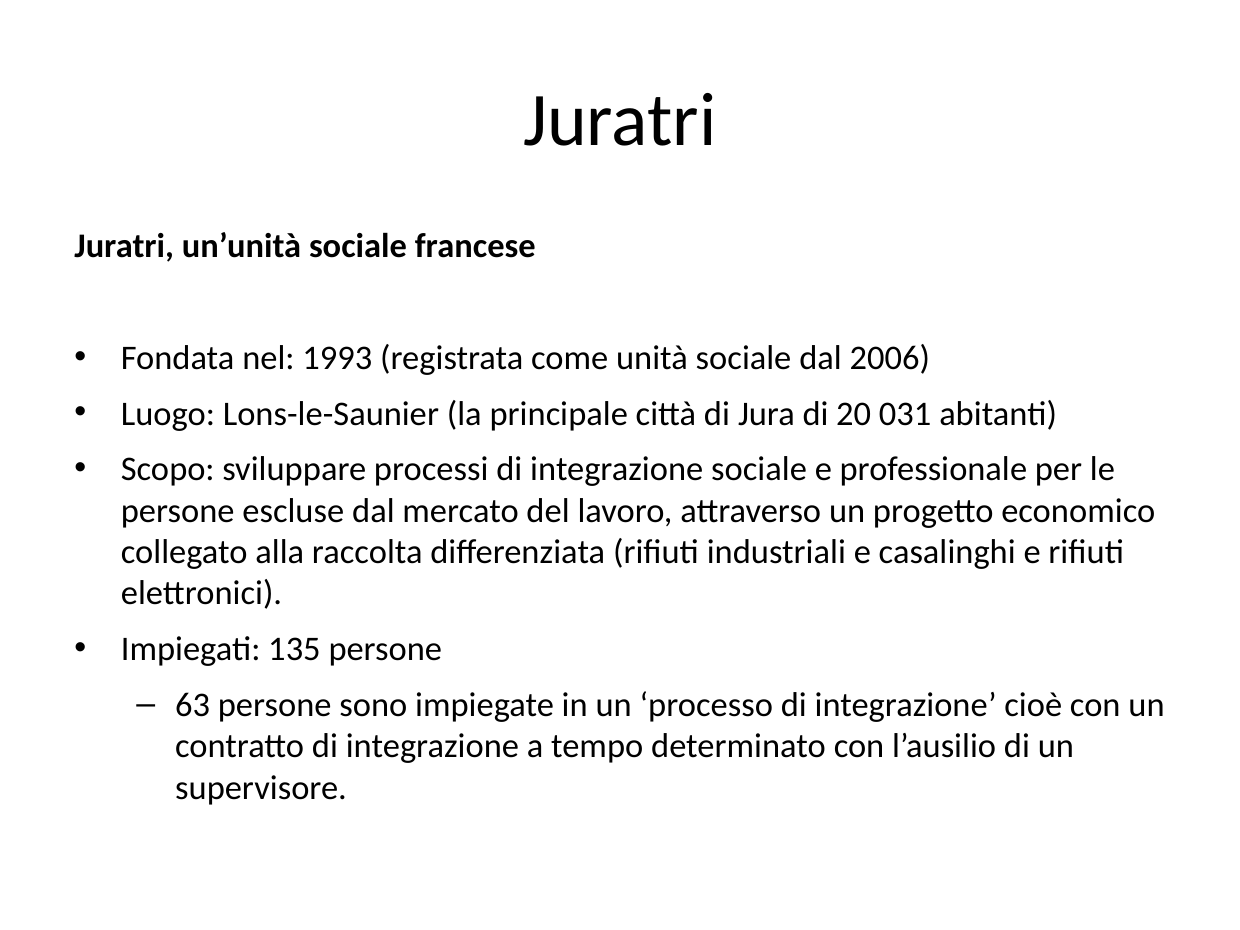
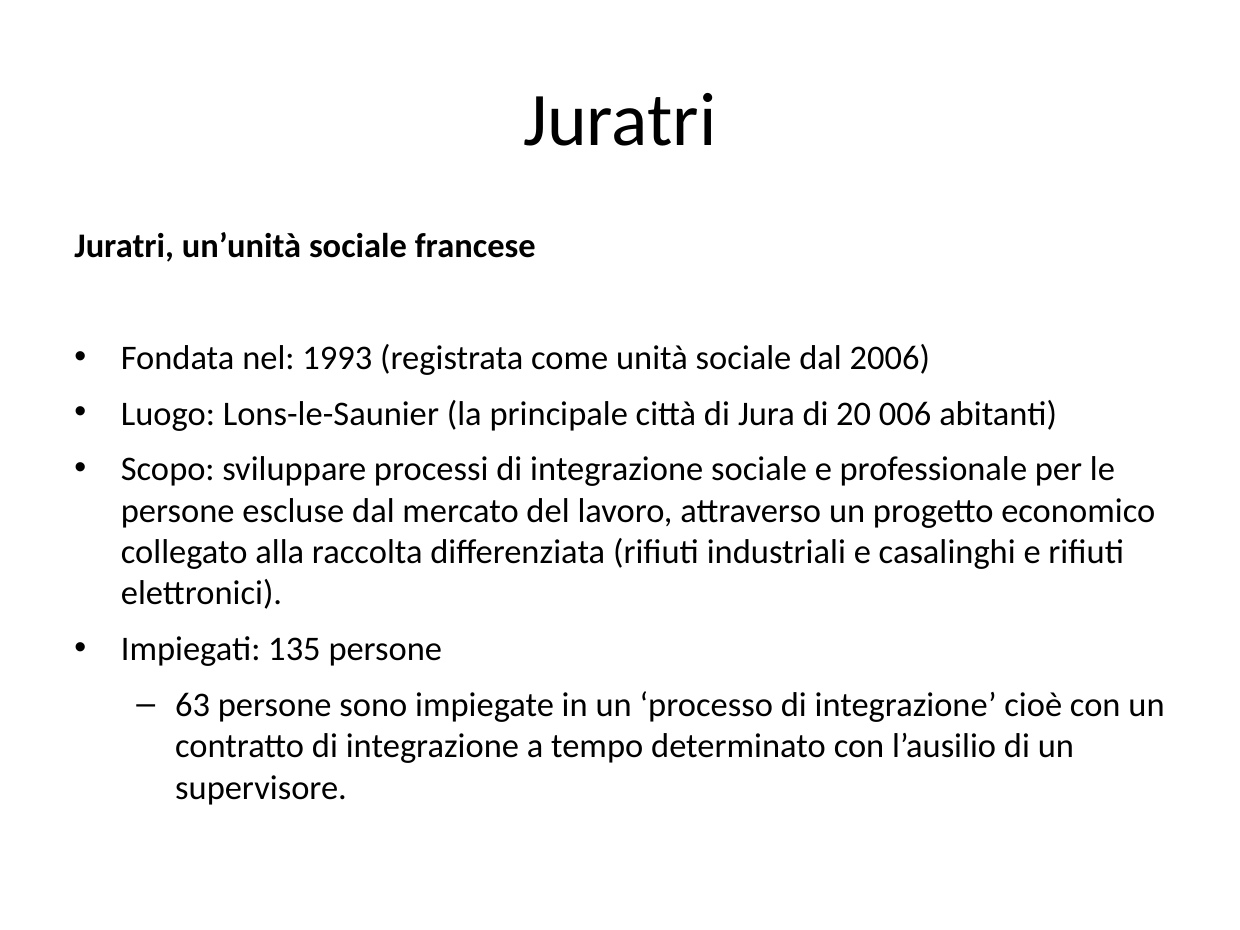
031: 031 -> 006 (905, 414)
